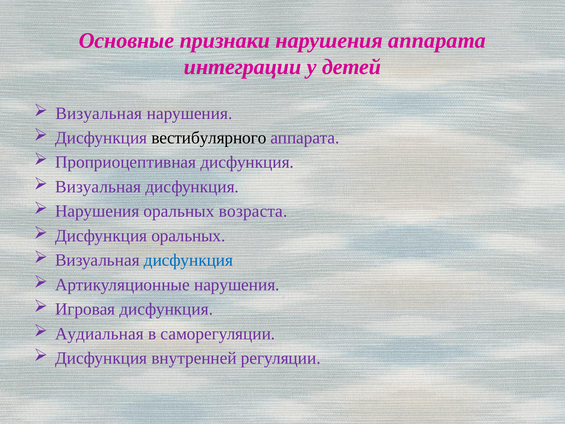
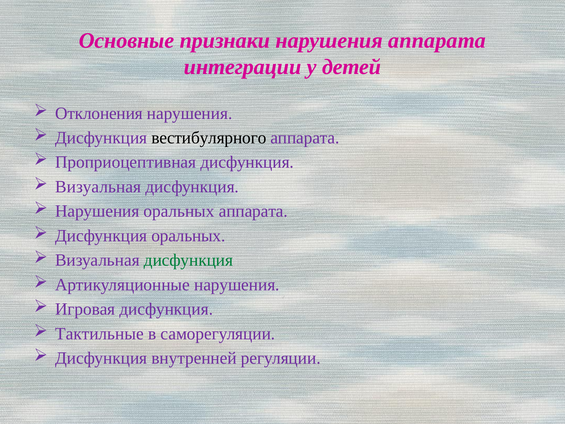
Визуальная: Визуальная -> Отклонения (99, 113)
оральных возраста: возраста -> аппарата (253, 211)
дисфункция colour: blue -> green (188, 260)
Аудиальная: Аудиальная -> Тактильные (99, 333)
